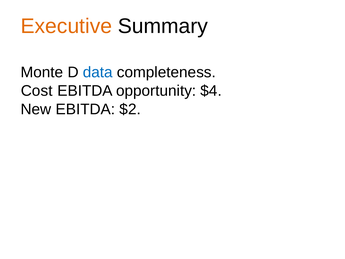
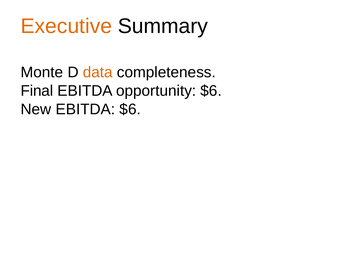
data colour: blue -> orange (98, 72)
Cost: Cost -> Final (37, 91)
opportunity $4: $4 -> $6 (211, 91)
EBITDA $2: $2 -> $6 (130, 109)
